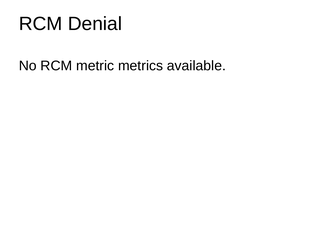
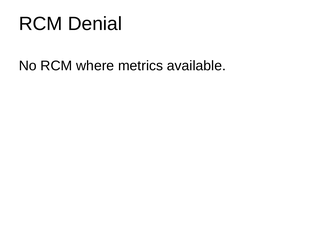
metric: metric -> where (95, 66)
